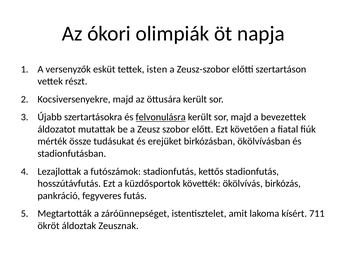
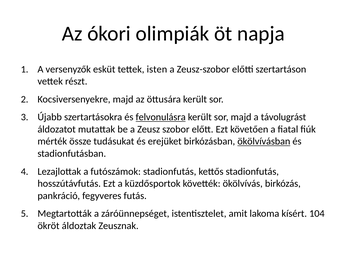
bevezettek: bevezettek -> távolugrást (283, 117)
ökölvívásban underline: none -> present (264, 142)
711: 711 -> 104 (317, 214)
